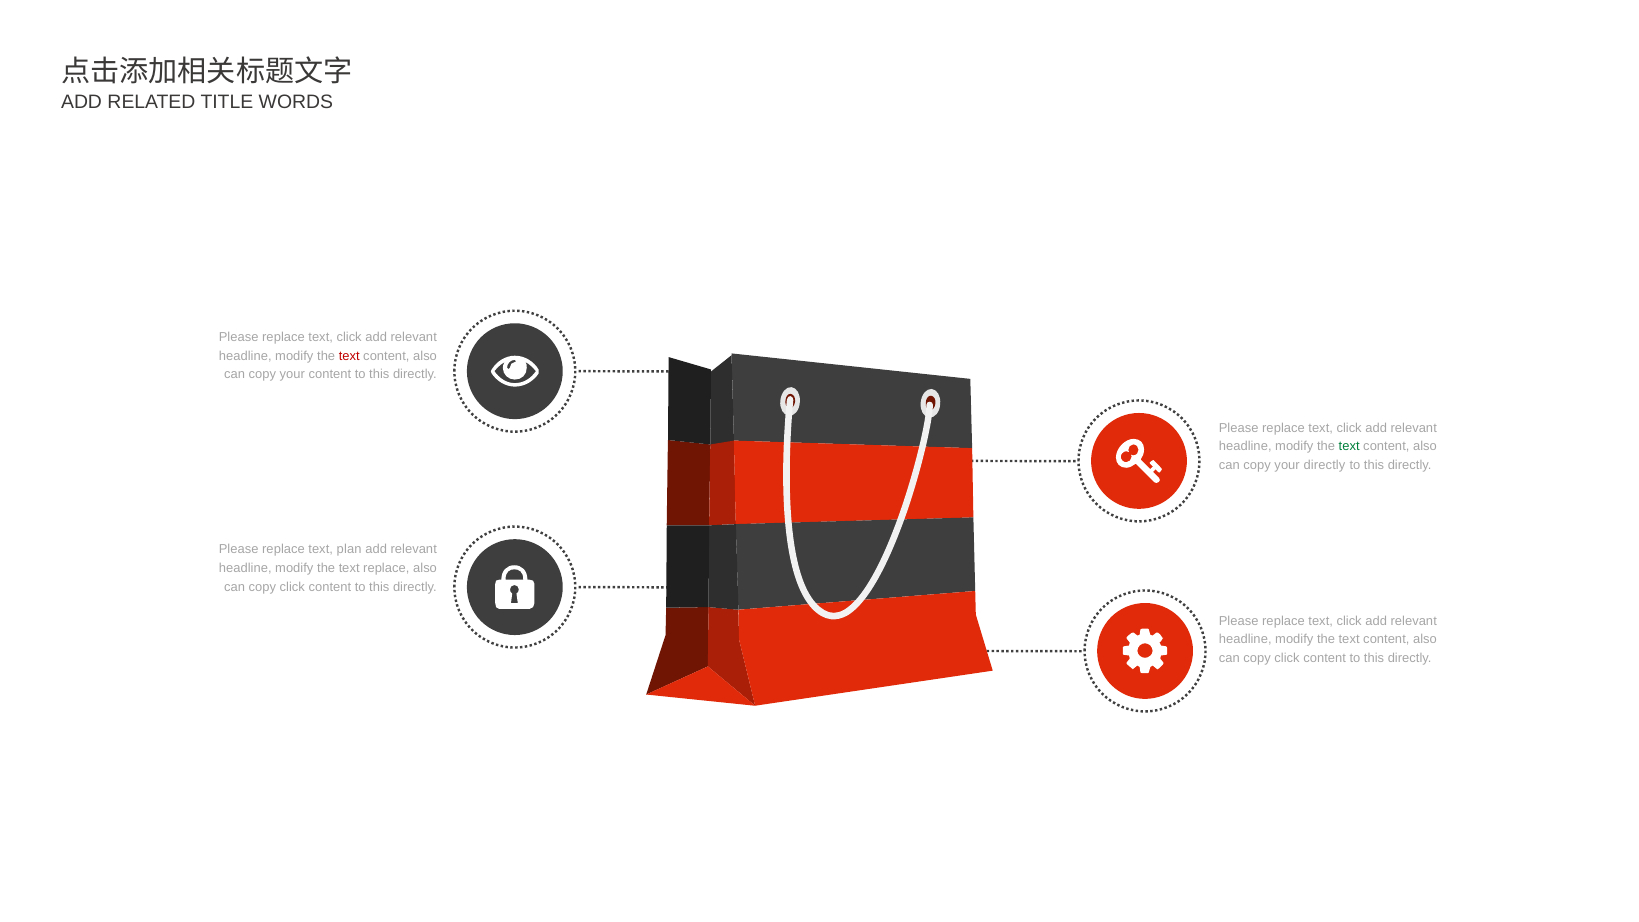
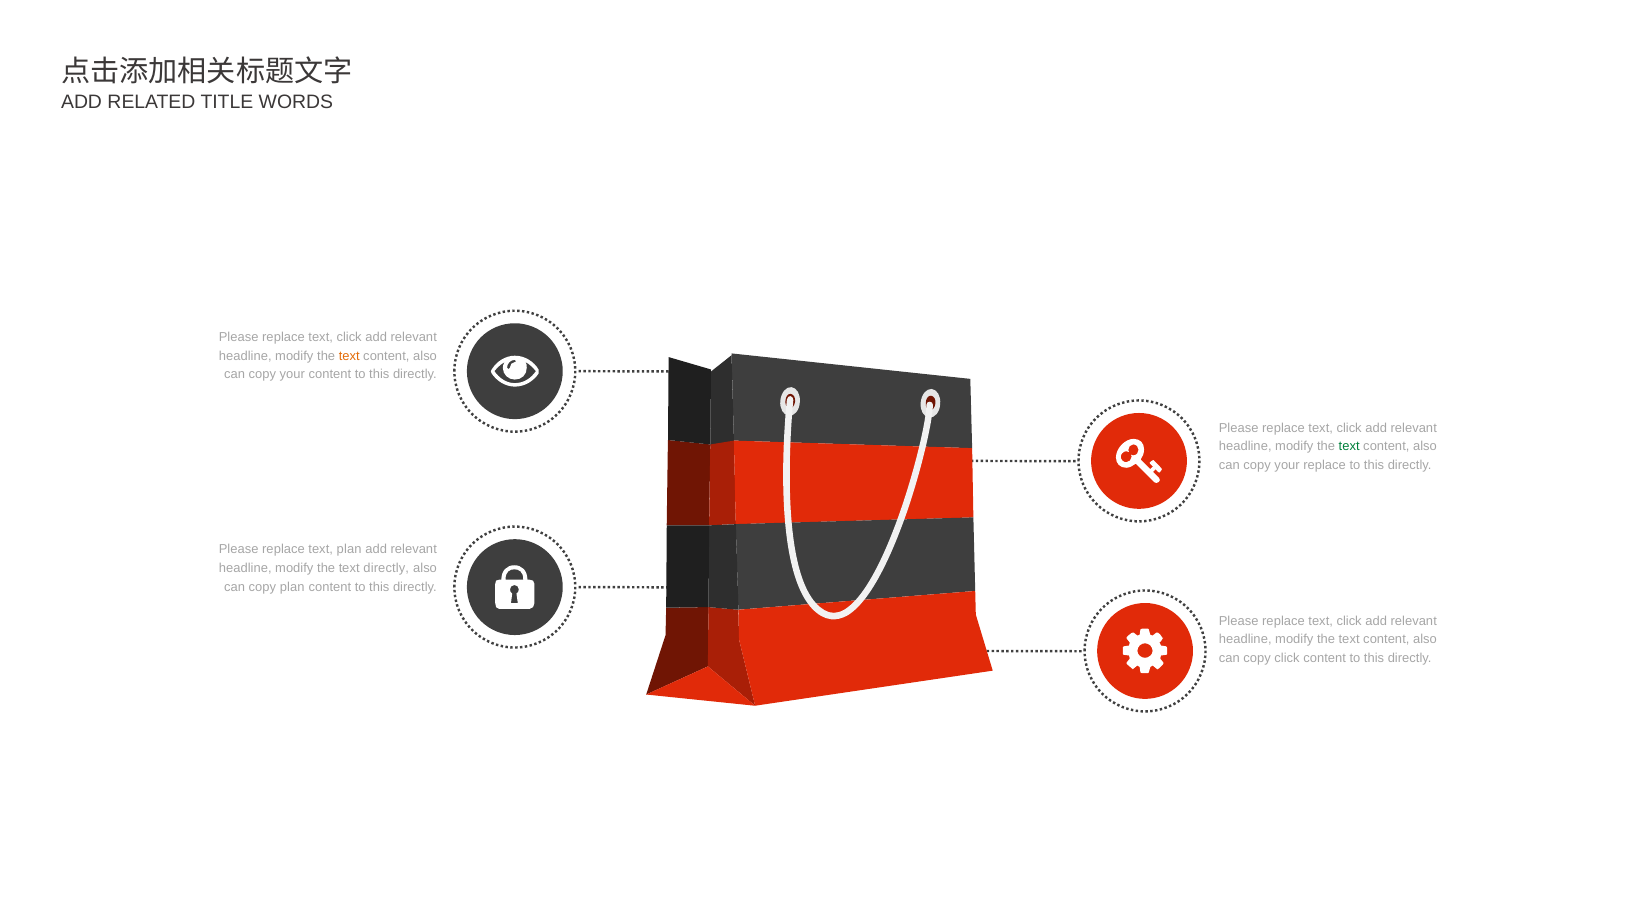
text colour: red -> orange (349, 356)
your directly: directly -> replace (1325, 465)
text replace: replace -> directly (386, 568)
click: click -> plan (292, 587)
